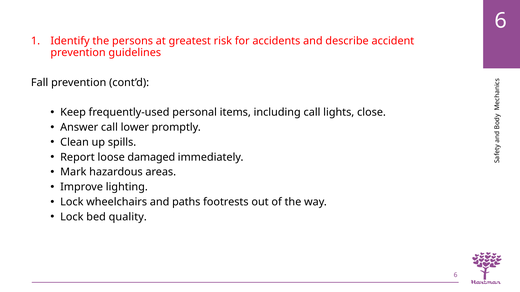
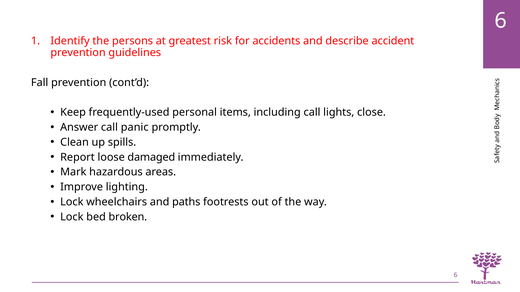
lower: lower -> panic (135, 127)
quality: quality -> broken (128, 217)
